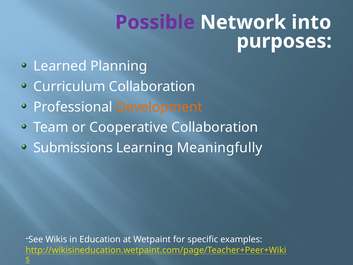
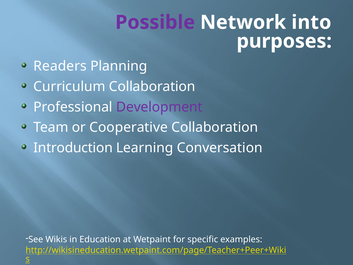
Learned: Learned -> Readers (60, 66)
Development colour: orange -> purple (159, 107)
Submissions: Submissions -> Introduction (73, 148)
Meaningfully: Meaningfully -> Conversation (220, 148)
